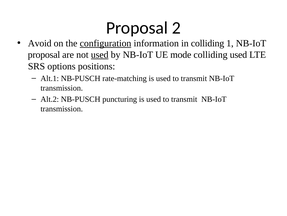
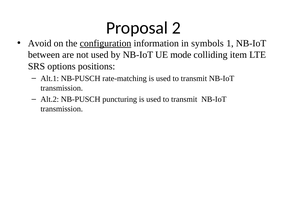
in colliding: colliding -> symbols (207, 43)
proposal: proposal -> between (44, 55)
used underline: present -> none (100, 55)
colliding used: used -> item (238, 55)
